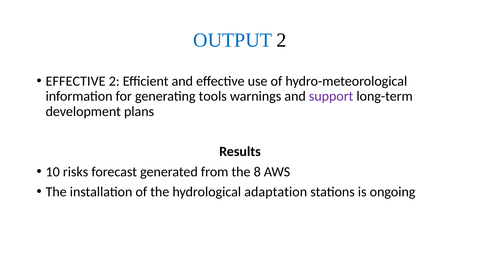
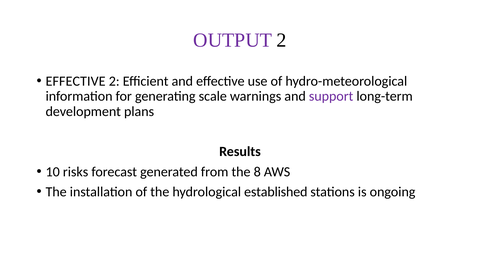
OUTPUT colour: blue -> purple (233, 40)
tools: tools -> scale (213, 96)
adaptation: adaptation -> established (276, 192)
